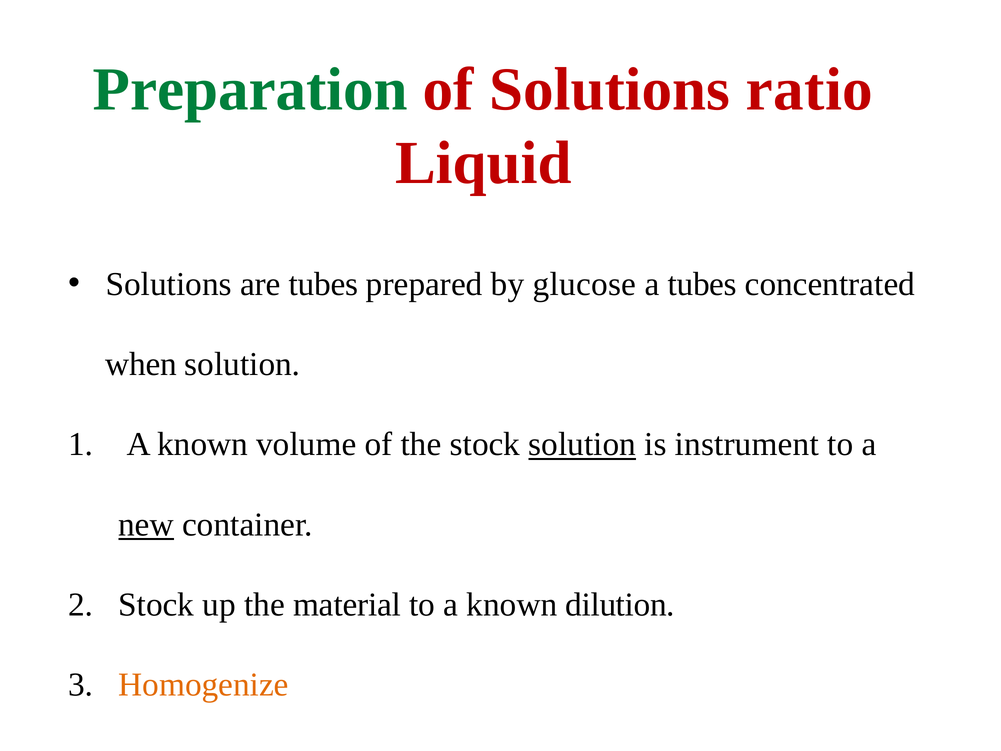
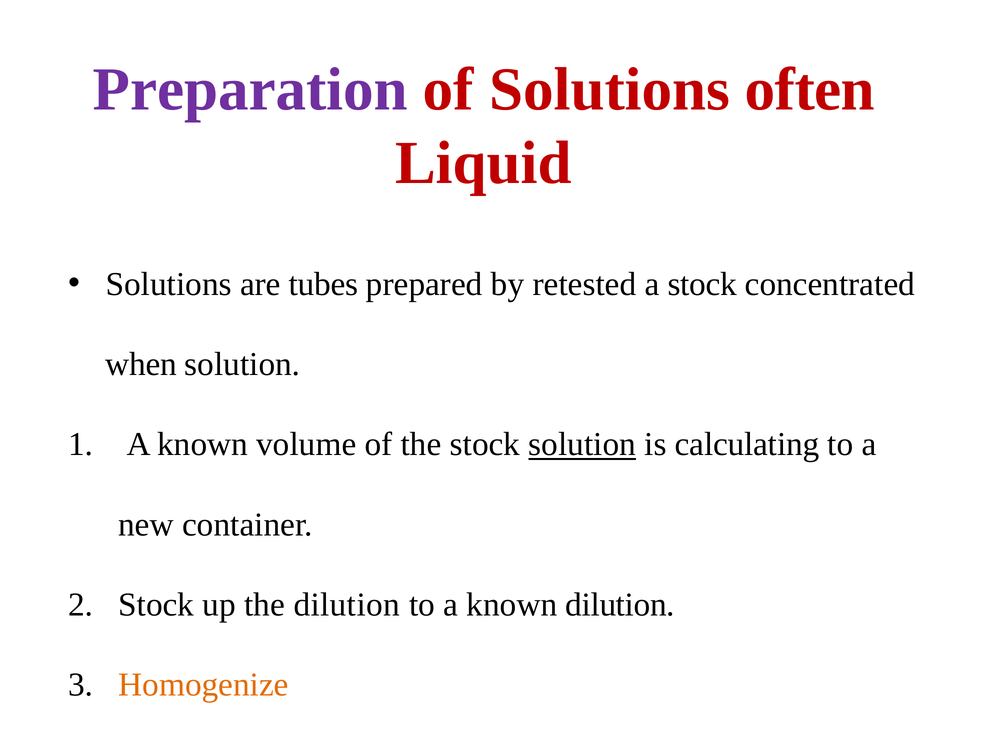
Preparation colour: green -> purple (250, 90)
ratio: ratio -> often (810, 90)
glucose: glucose -> retested (584, 284)
a tubes: tubes -> stock (702, 284)
instrument: instrument -> calculating (747, 444)
new underline: present -> none (146, 524)
the material: material -> dilution (347, 604)
